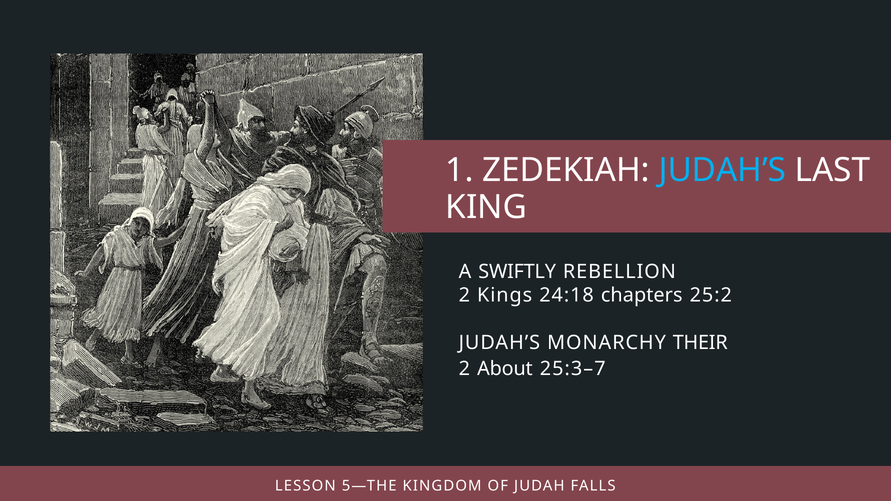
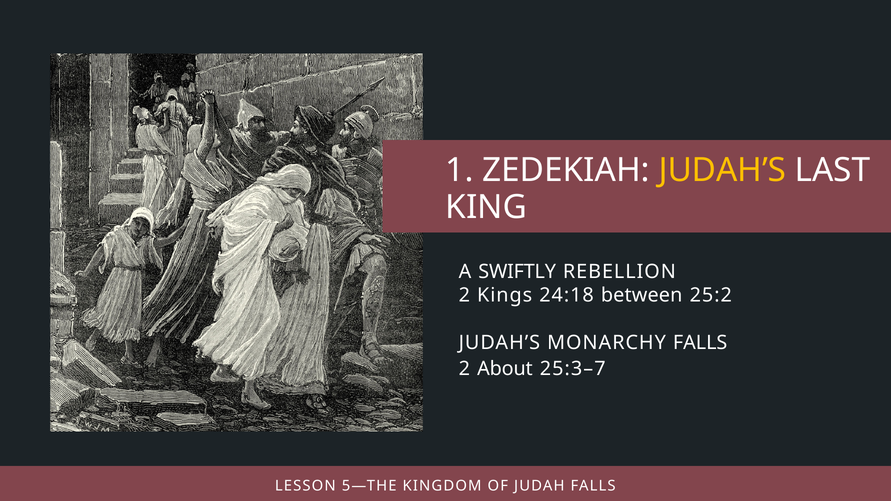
JUDAH’S colour: light blue -> yellow (722, 170)
chapters: chapters -> between (642, 295)
MONARCHY THEIR: THEIR -> FALLS (700, 343)
